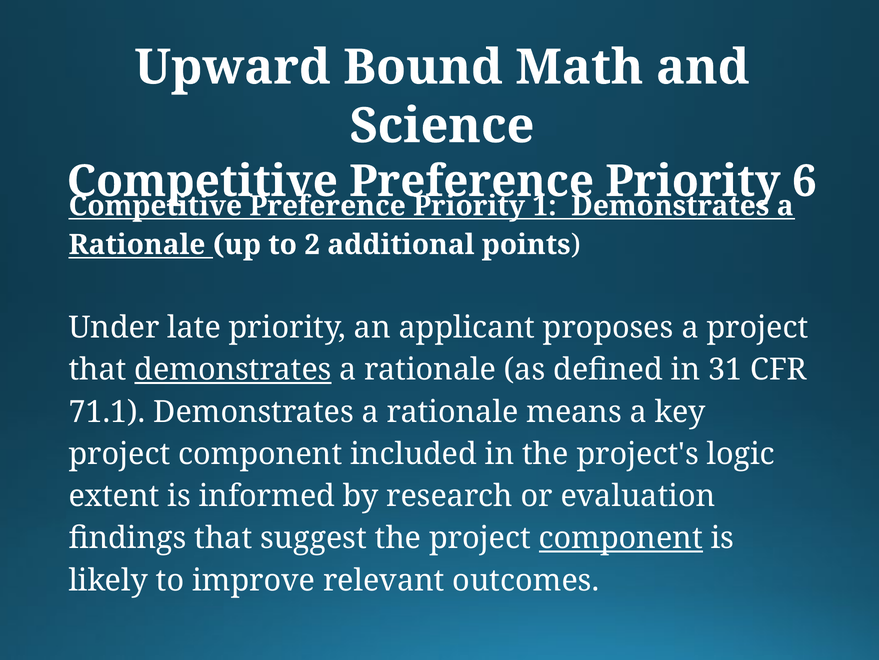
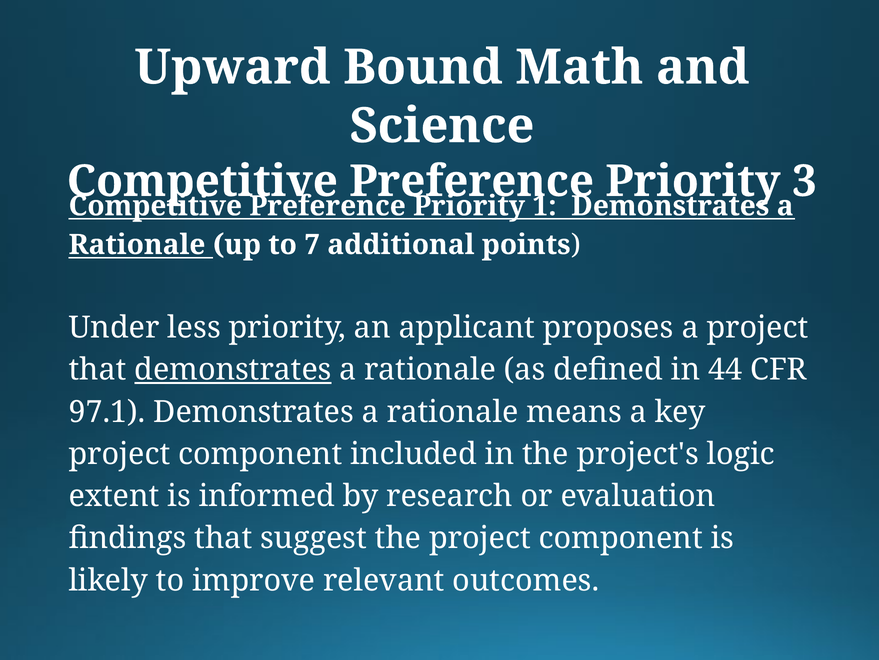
6: 6 -> 3 (804, 181)
2: 2 -> 7 (312, 245)
late: late -> less (194, 327)
31: 31 -> 44 (725, 369)
71.1: 71.1 -> 97.1 (107, 412)
component underline: present -> none (621, 538)
